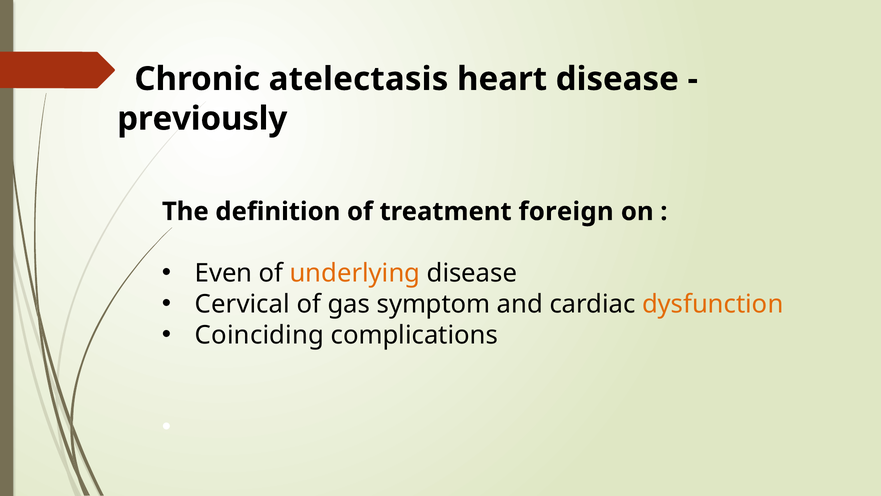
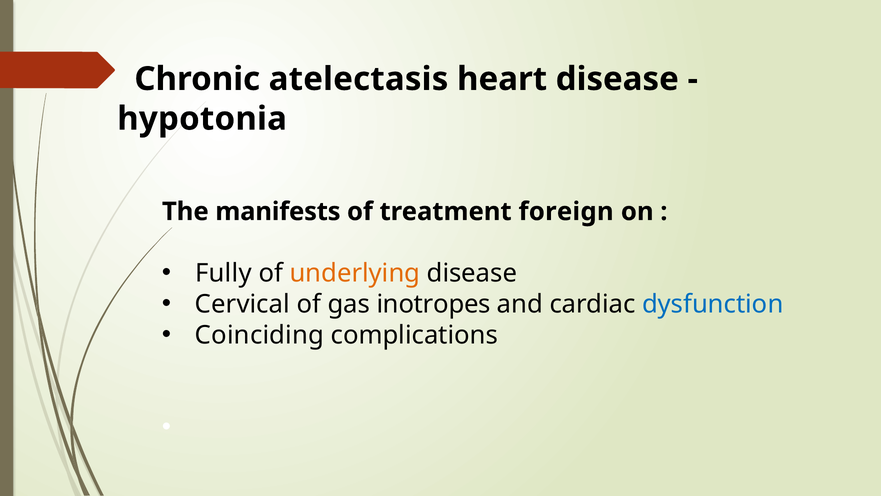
previously: previously -> hypotonia (202, 119)
definition: definition -> manifests (278, 211)
Even: Even -> Fully (223, 273)
symptom: symptom -> inotropes (434, 304)
dysfunction colour: orange -> blue (713, 304)
